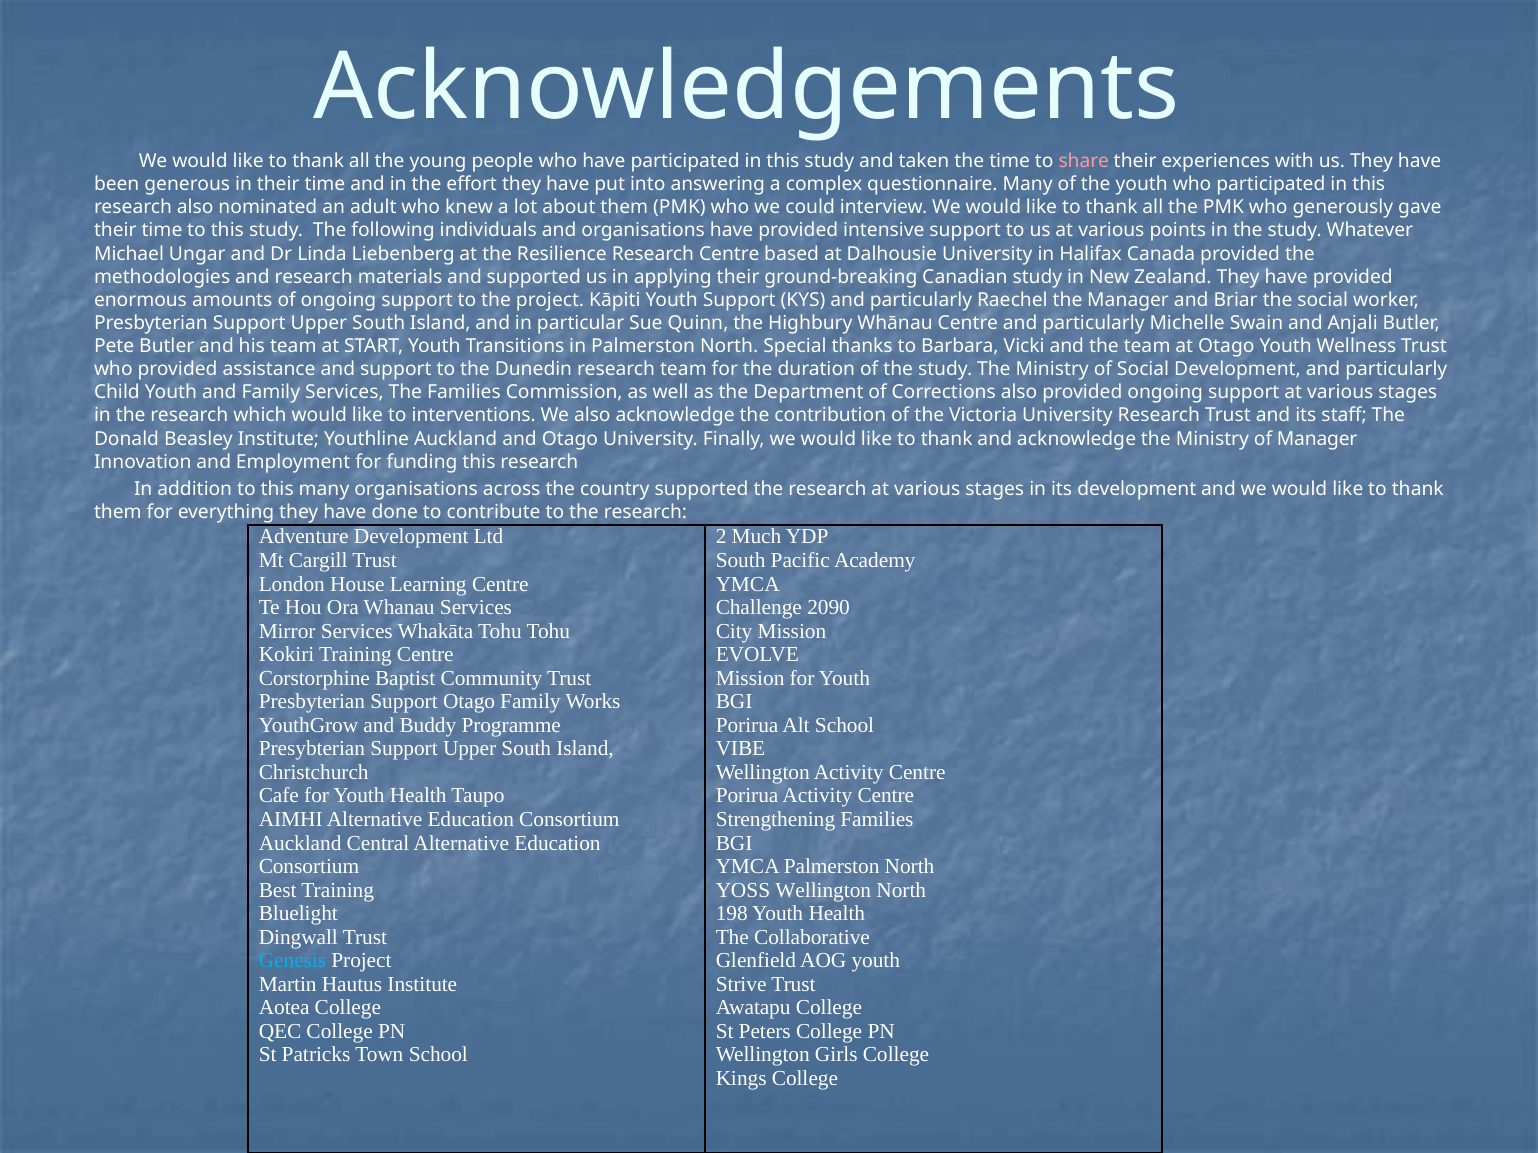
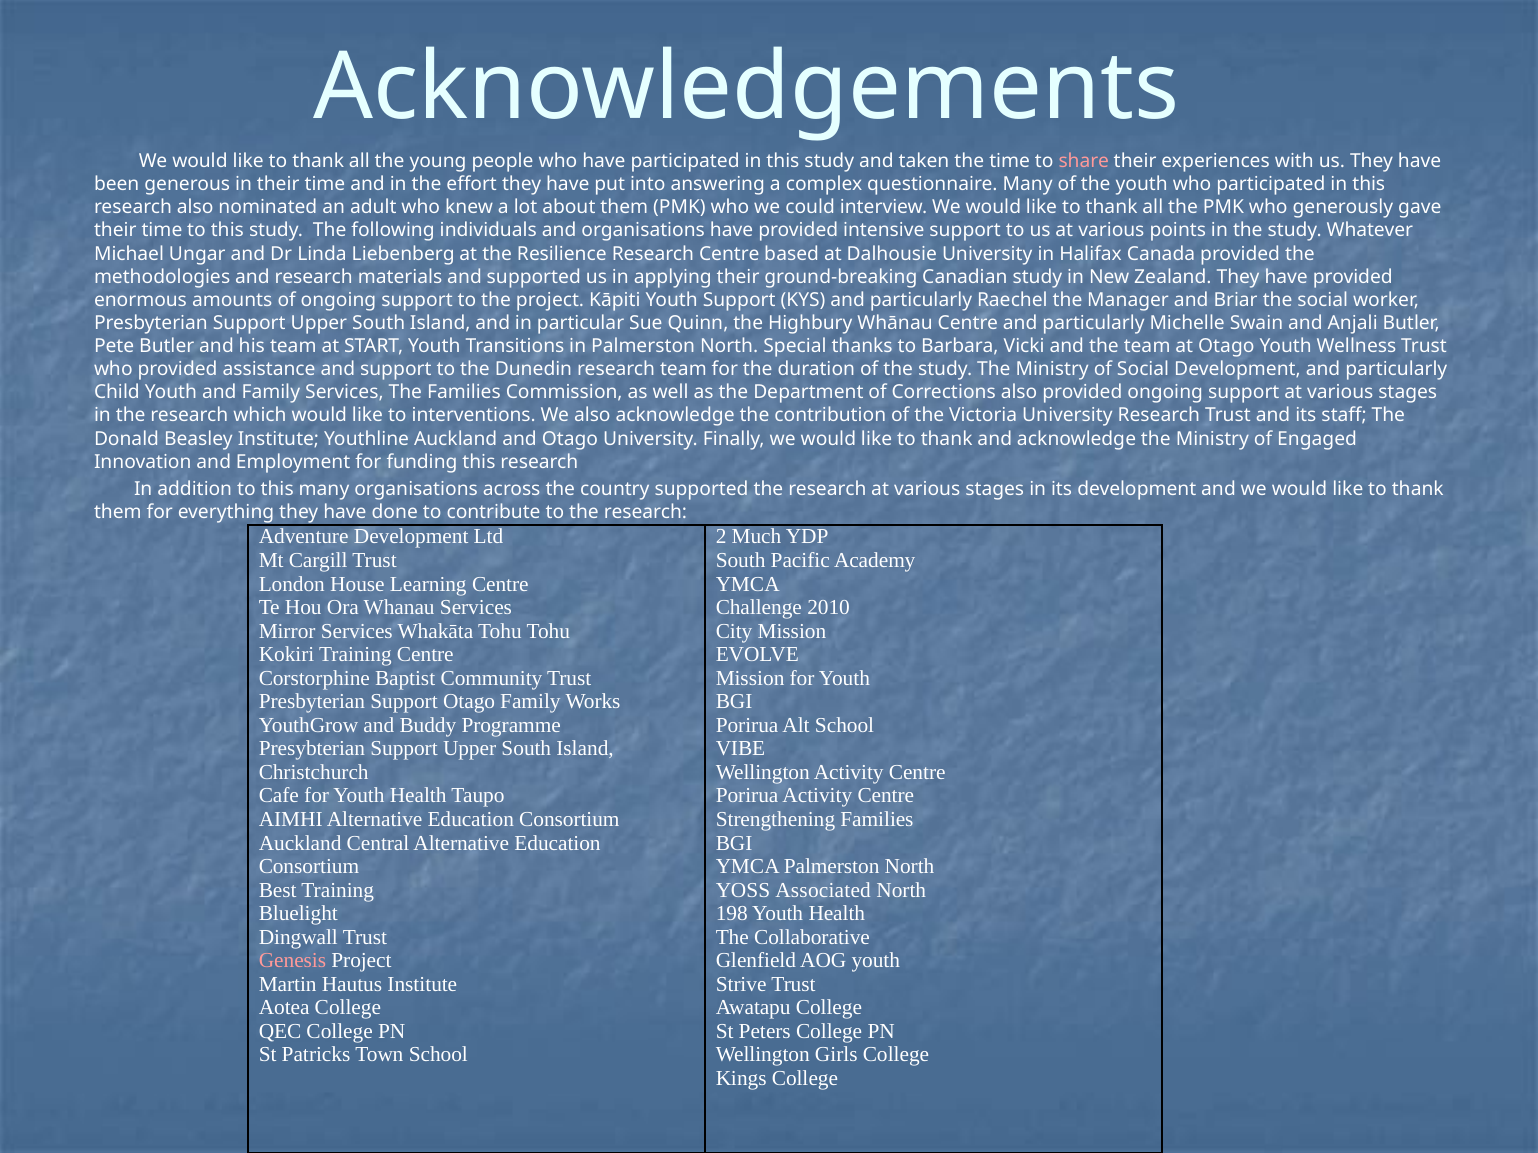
of Manager: Manager -> Engaged (1317, 439)
2090: 2090 -> 2010 (829, 608)
YOSS Wellington: Wellington -> Associated (823, 890)
Genesis colour: light blue -> pink (293, 961)
